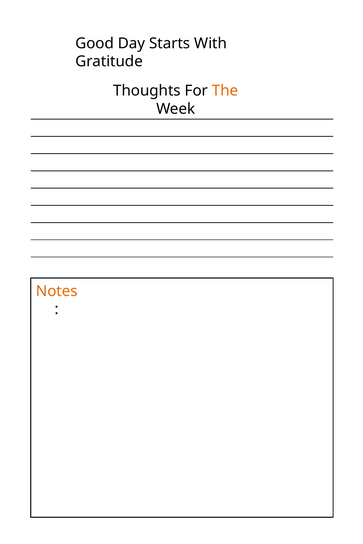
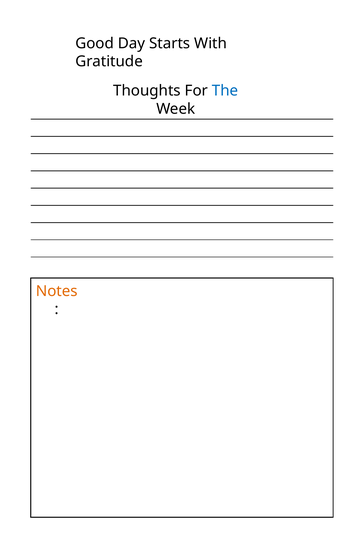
The colour: orange -> blue (225, 91)
